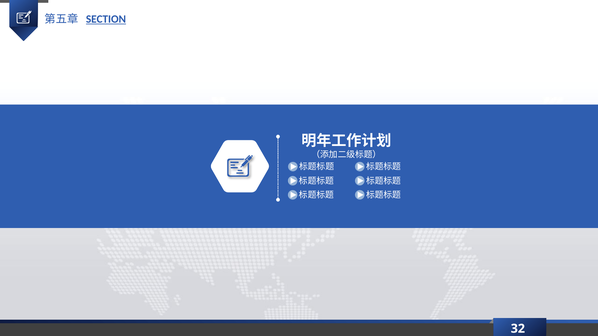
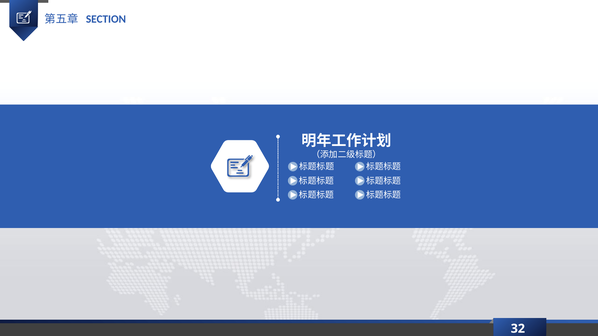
SECTION underline: present -> none (106, 19)
